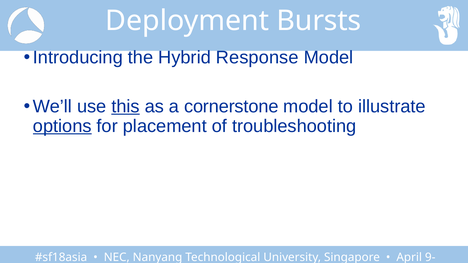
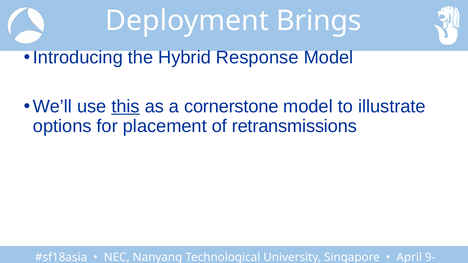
Bursts: Bursts -> Brings (319, 21)
options underline: present -> none (62, 126)
troubleshooting: troubleshooting -> retransmissions (294, 126)
